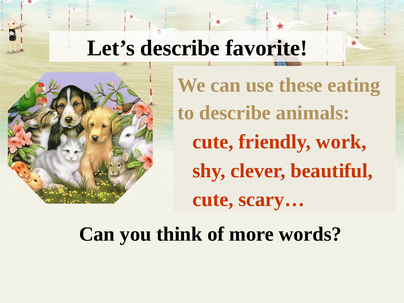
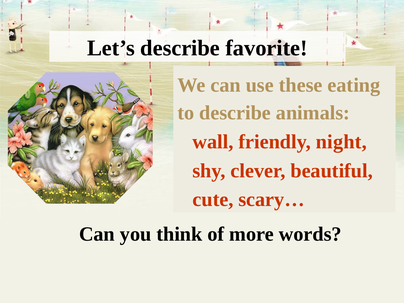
cute: cute -> wall (213, 142)
work: work -> night (341, 142)
